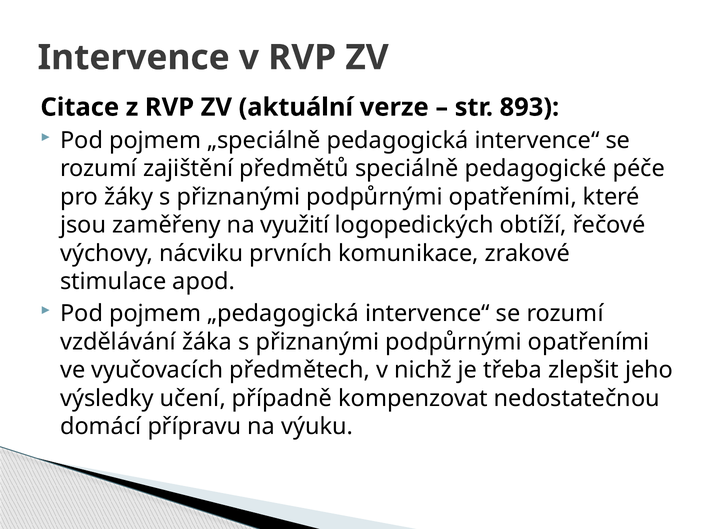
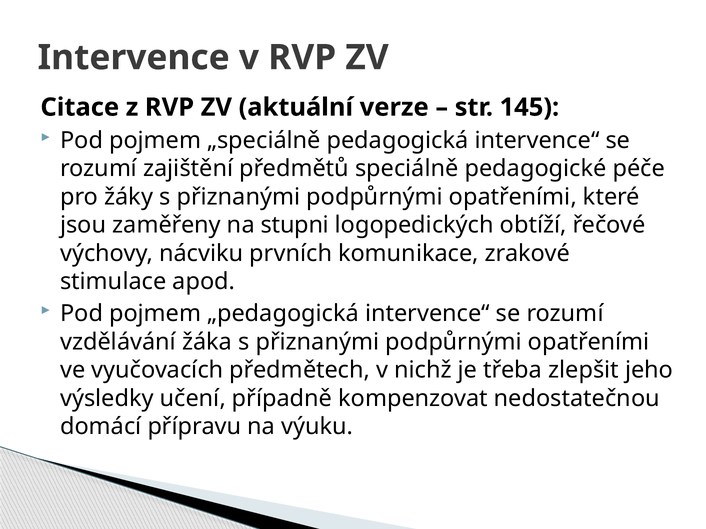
893: 893 -> 145 (529, 107)
využití: využití -> stupni (295, 225)
